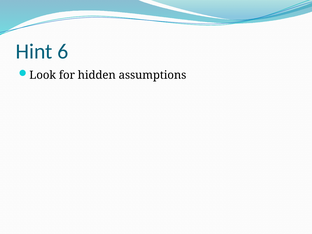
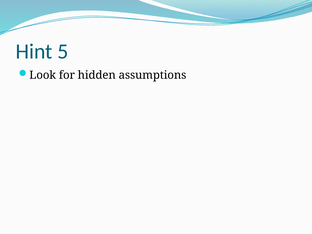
6: 6 -> 5 (63, 52)
